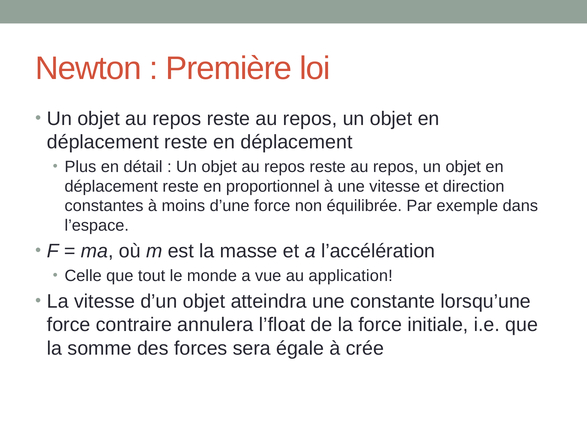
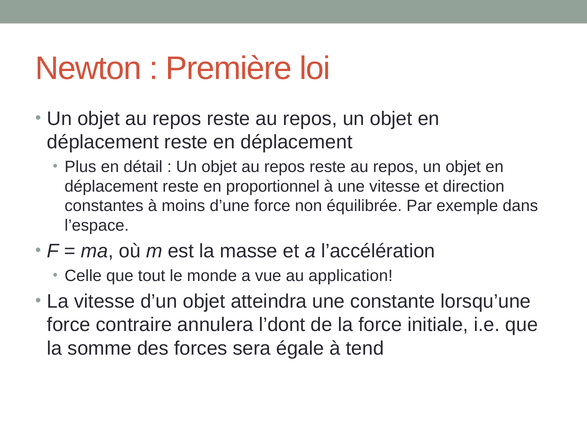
l’float: l’float -> l’dont (282, 325)
crée: crée -> tend (365, 348)
